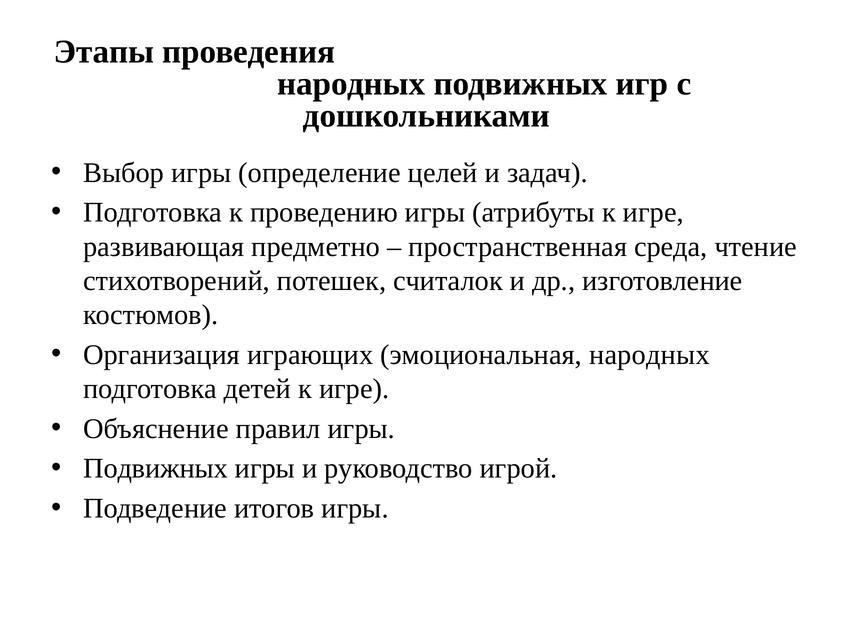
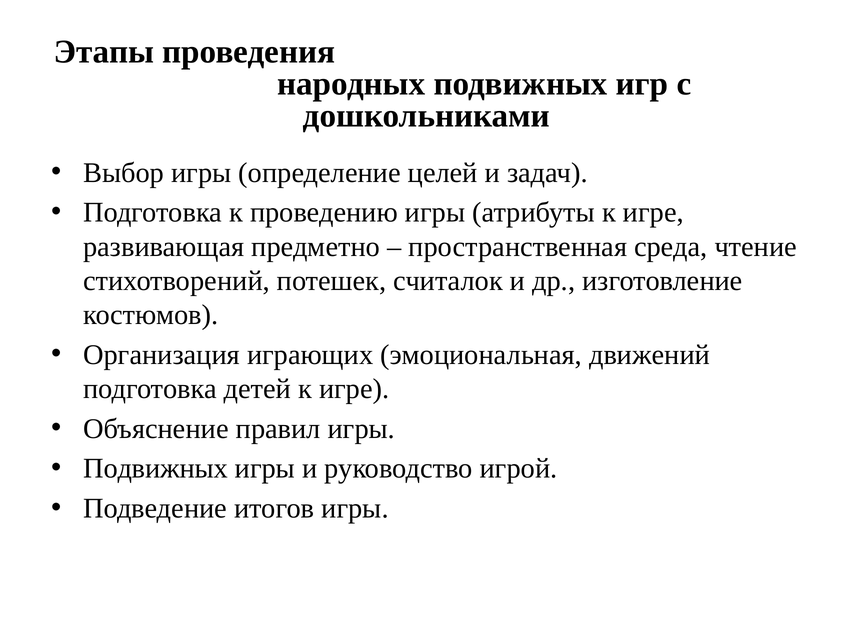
эмоциональная народных: народных -> движений (650, 355)
